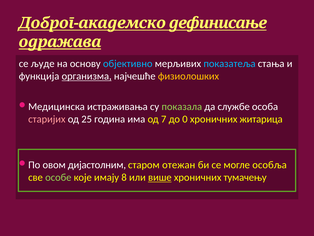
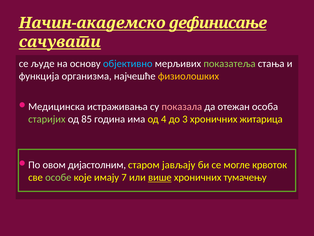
Доброг-академско: Доброг-академско -> Начин-академско (92, 23)
одражава: одражава -> сачувати (60, 42)
показатеља colour: light blue -> light green (230, 64)
организма underline: present -> none (87, 76)
показала colour: light green -> pink (182, 106)
службе: службе -> отежан (234, 106)
старијих colour: pink -> light green (47, 119)
25: 25 -> 85 (87, 119)
7: 7 -> 4 (164, 119)
0: 0 -> 3 (185, 119)
отежан: отежан -> јављају (179, 165)
особља: особља -> крвоток (270, 165)
8: 8 -> 7 (124, 177)
